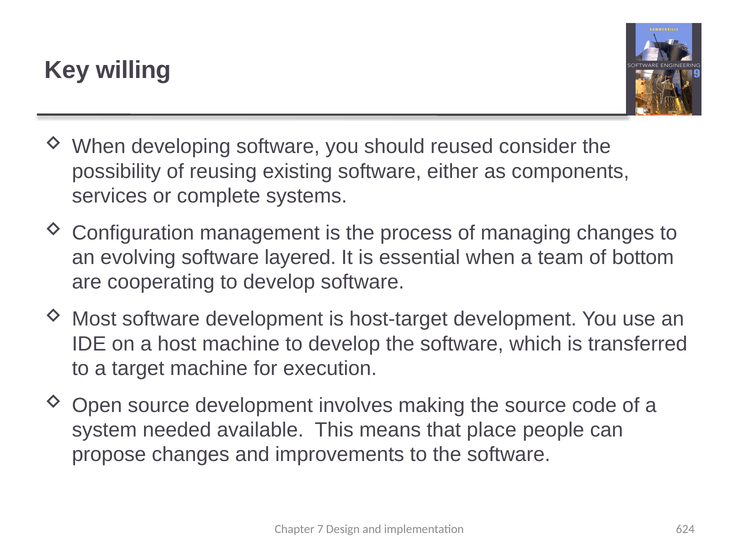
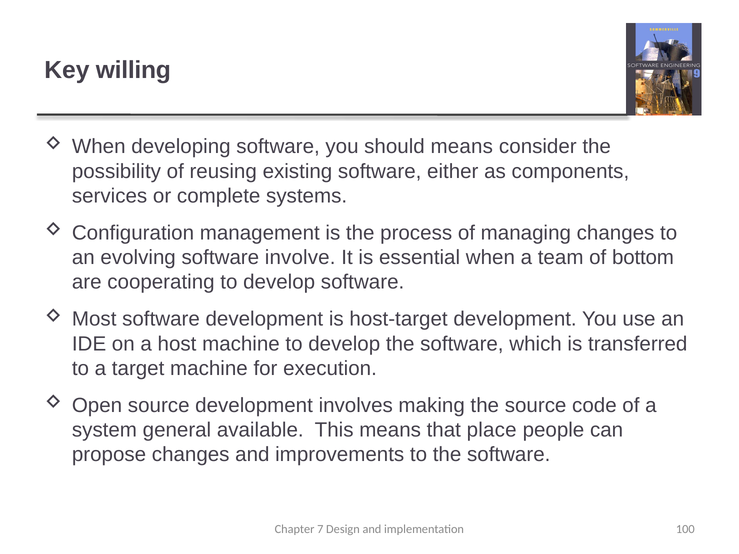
should reused: reused -> means (462, 147)
layered: layered -> involve (300, 258)
needed: needed -> general (177, 430)
624: 624 -> 100 (685, 529)
